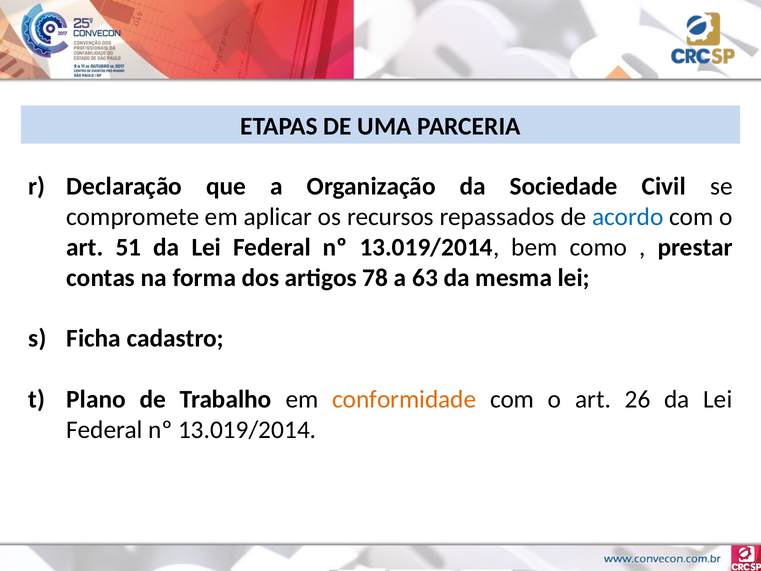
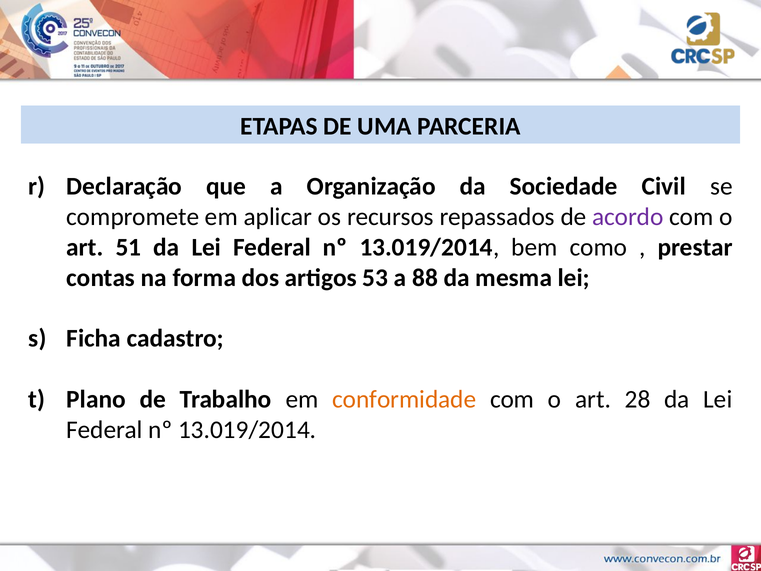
acordo colour: blue -> purple (628, 217)
78: 78 -> 53 (375, 278)
63: 63 -> 88 (425, 278)
26: 26 -> 28 (638, 399)
